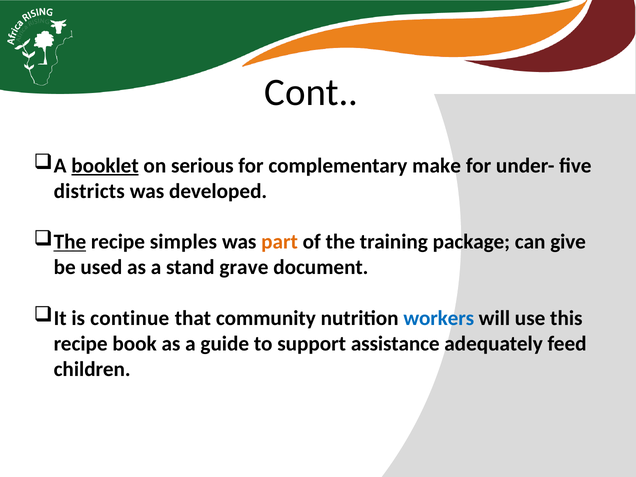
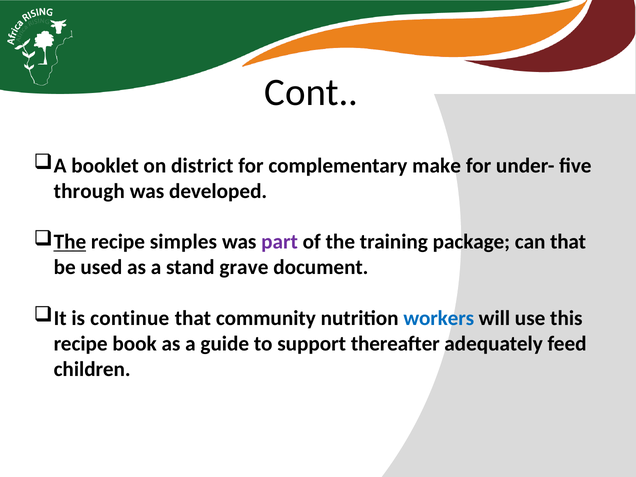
booklet underline: present -> none (105, 166)
serious: serious -> district (202, 166)
districts: districts -> through (89, 191)
part colour: orange -> purple (280, 242)
can give: give -> that (568, 242)
assistance: assistance -> thereafter (395, 344)
